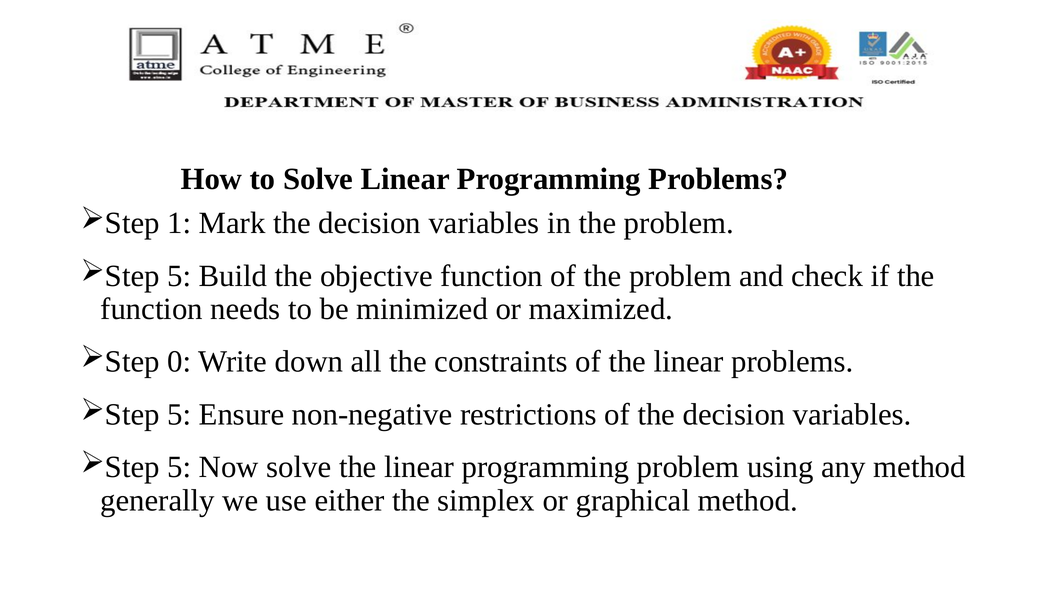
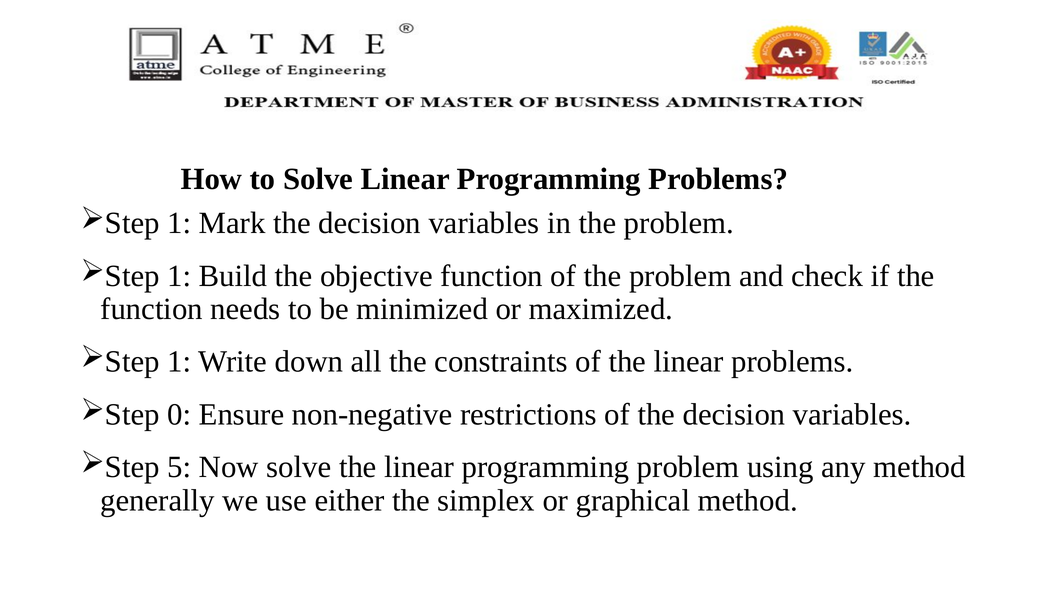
5: 5 -> 1 (179, 276)
0: 0 -> 1 (179, 362)
5: 5 -> 0 (179, 414)
